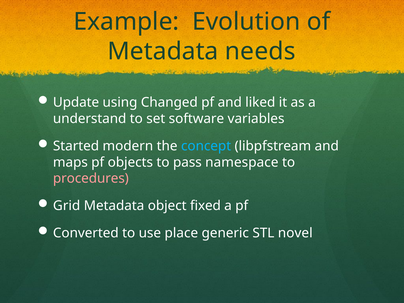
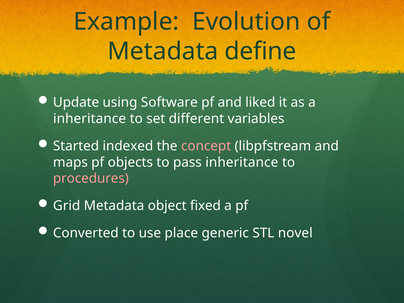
needs: needs -> define (261, 51)
Changed: Changed -> Software (169, 103)
understand: understand -> inheritance (90, 119)
software: software -> different (196, 119)
modern: modern -> indexed (128, 146)
concept colour: light blue -> pink (206, 146)
pass namespace: namespace -> inheritance (242, 162)
